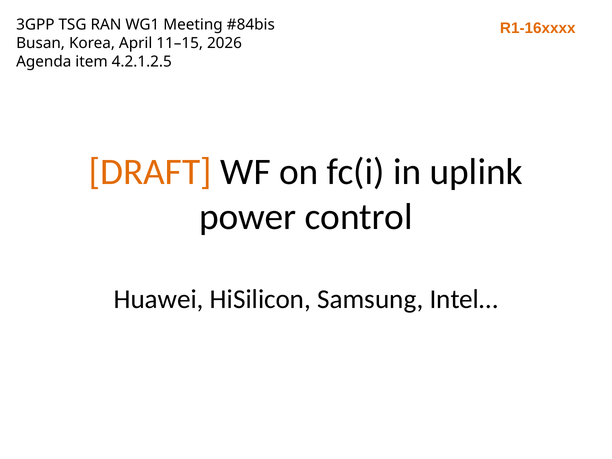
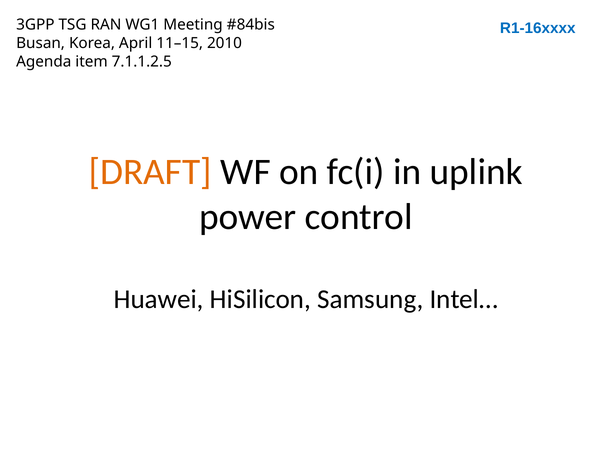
R1-16xxxx colour: orange -> blue (538, 28)
2026: 2026 -> 2010 (224, 43)
4.2.1.2.5: 4.2.1.2.5 -> 7.1.1.2.5 (142, 62)
